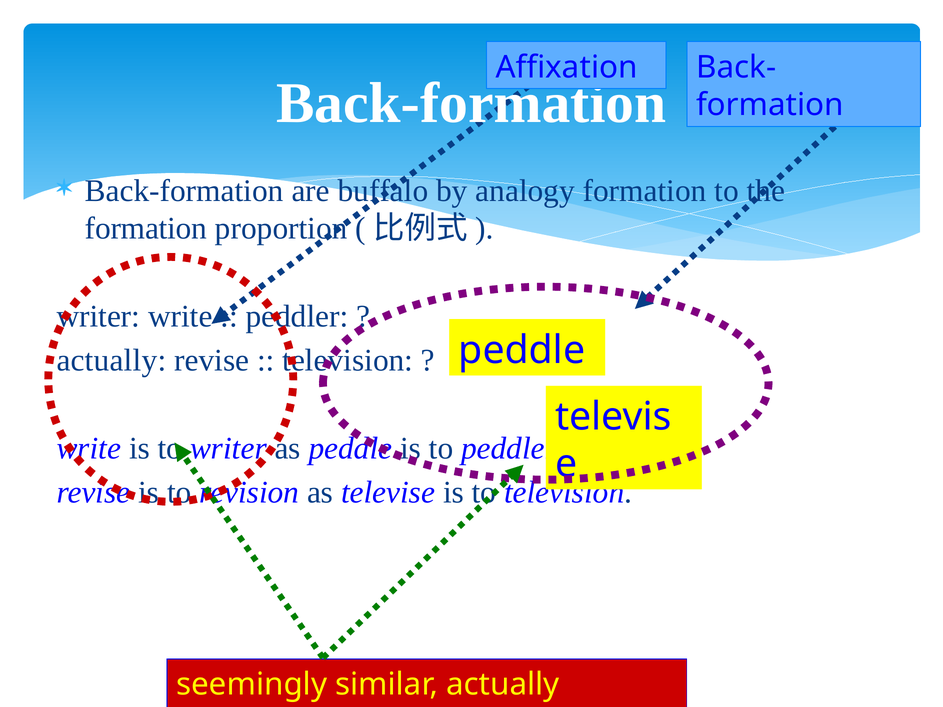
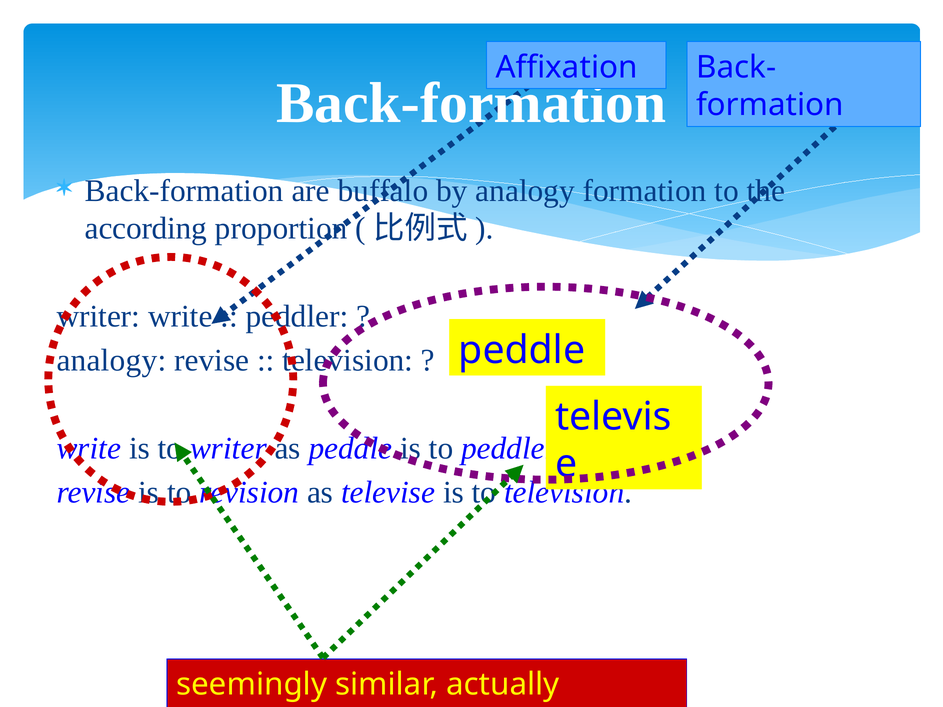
formation: formation -> according (146, 229)
actually: actually -> analogy (111, 361)
